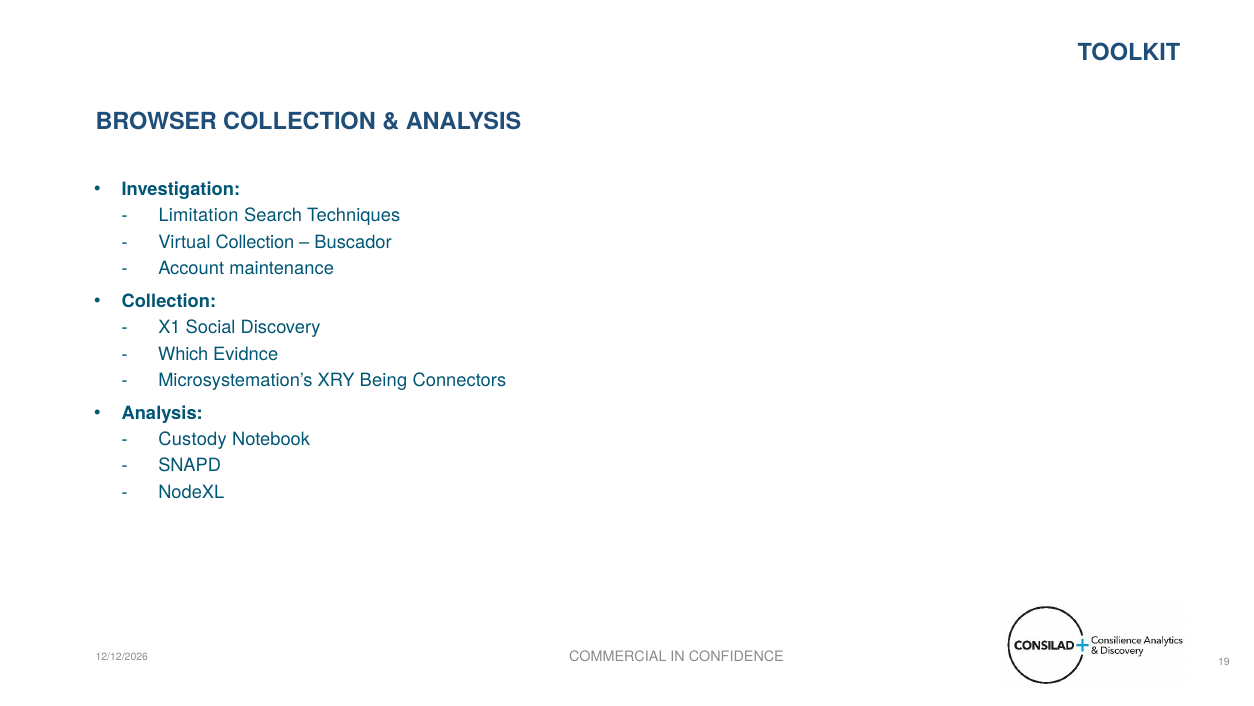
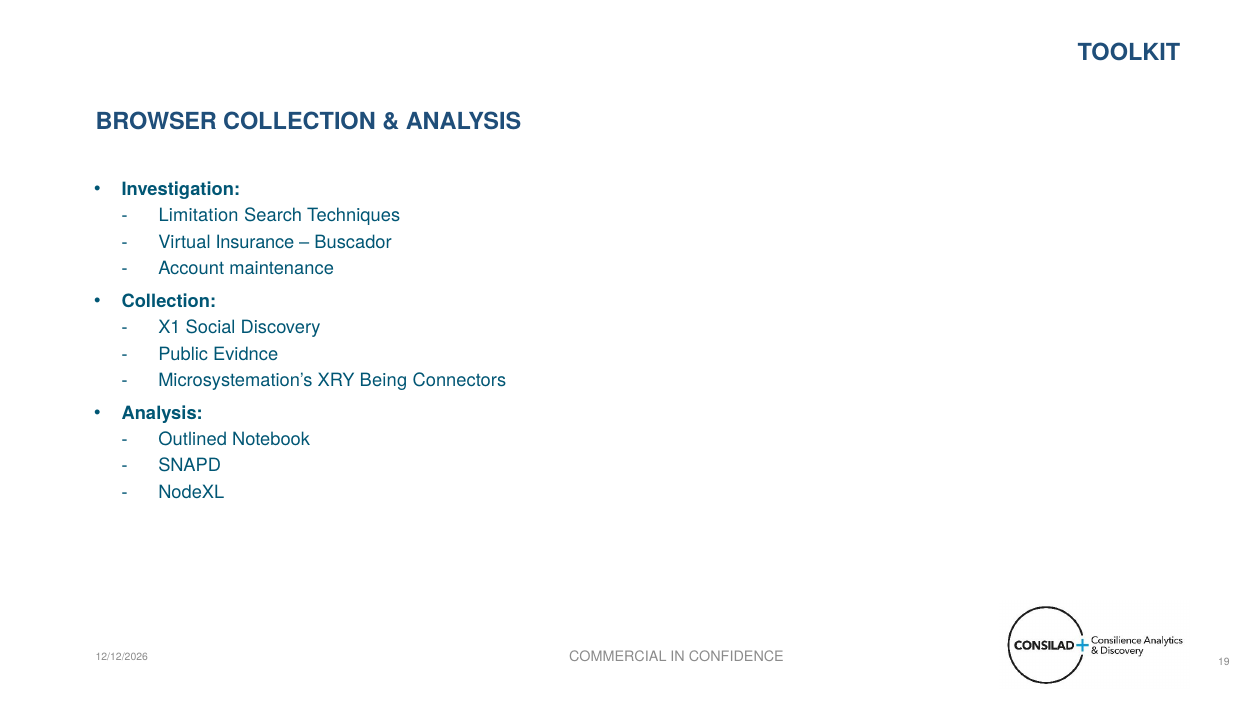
Virtual Collection: Collection -> Insurance (255, 242)
Which: Which -> Public (183, 354)
Custody: Custody -> Outlined (193, 439)
